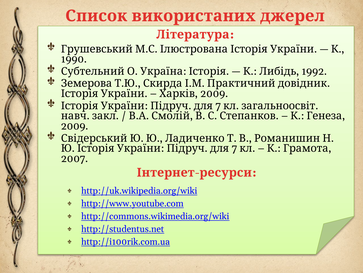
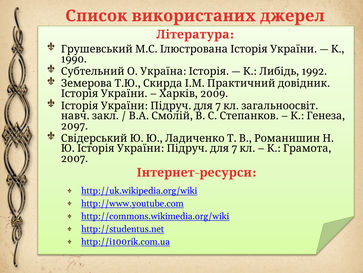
2009: 2009 -> 2097 (74, 126)
